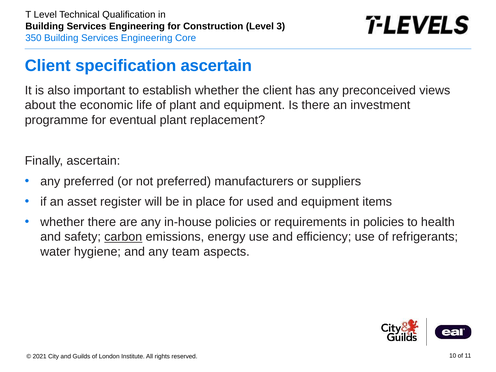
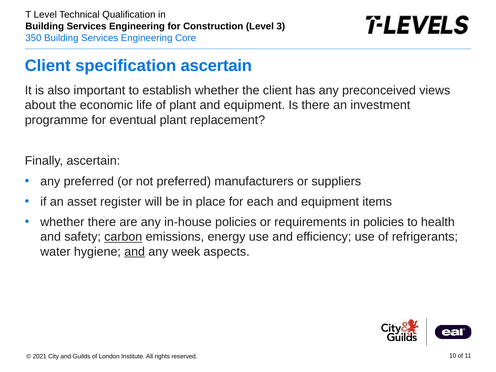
used: used -> each (260, 202)
and underline: none -> present (135, 252)
team: team -> week (186, 252)
